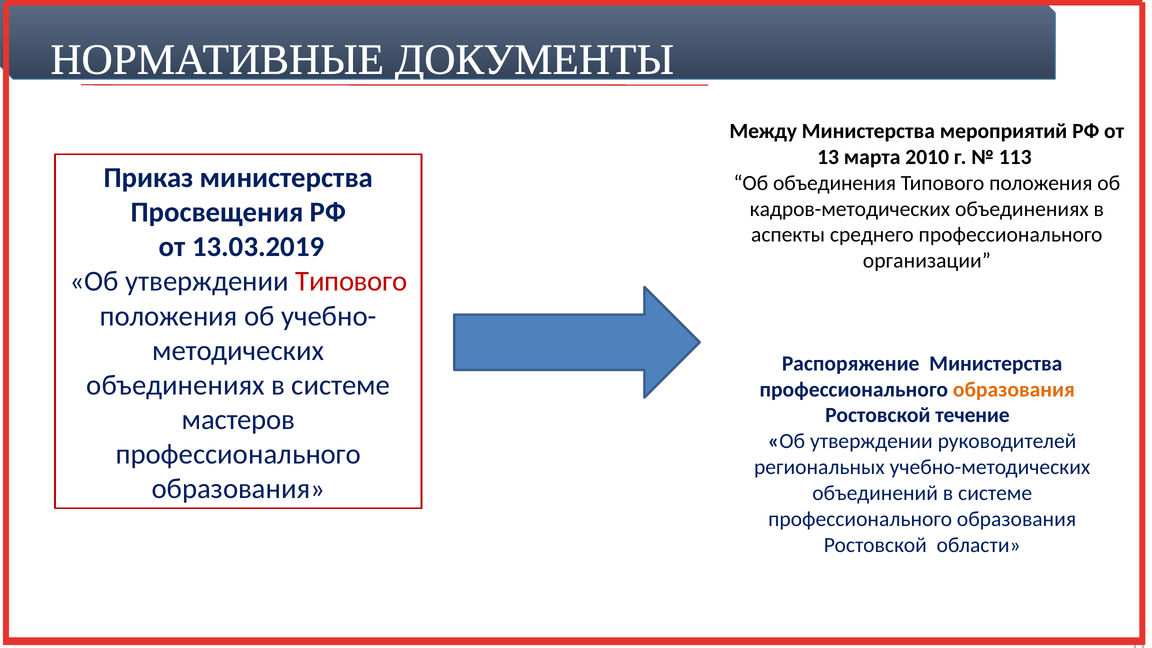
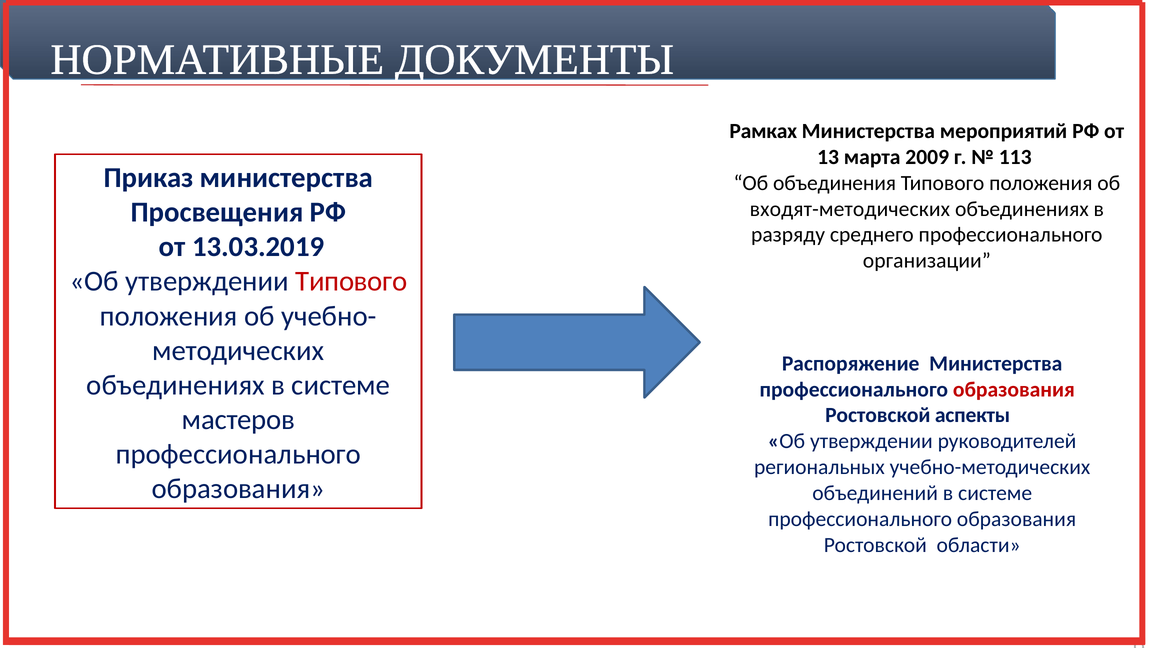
Между: Между -> Рамках (763, 131)
2010: 2010 -> 2009 (927, 157)
кадров-методических: кадров-методических -> входят-методических (850, 209)
аспекты: аспекты -> разряду (788, 235)
образования colour: orange -> red (1014, 389)
течение: течение -> аспекты (973, 415)
